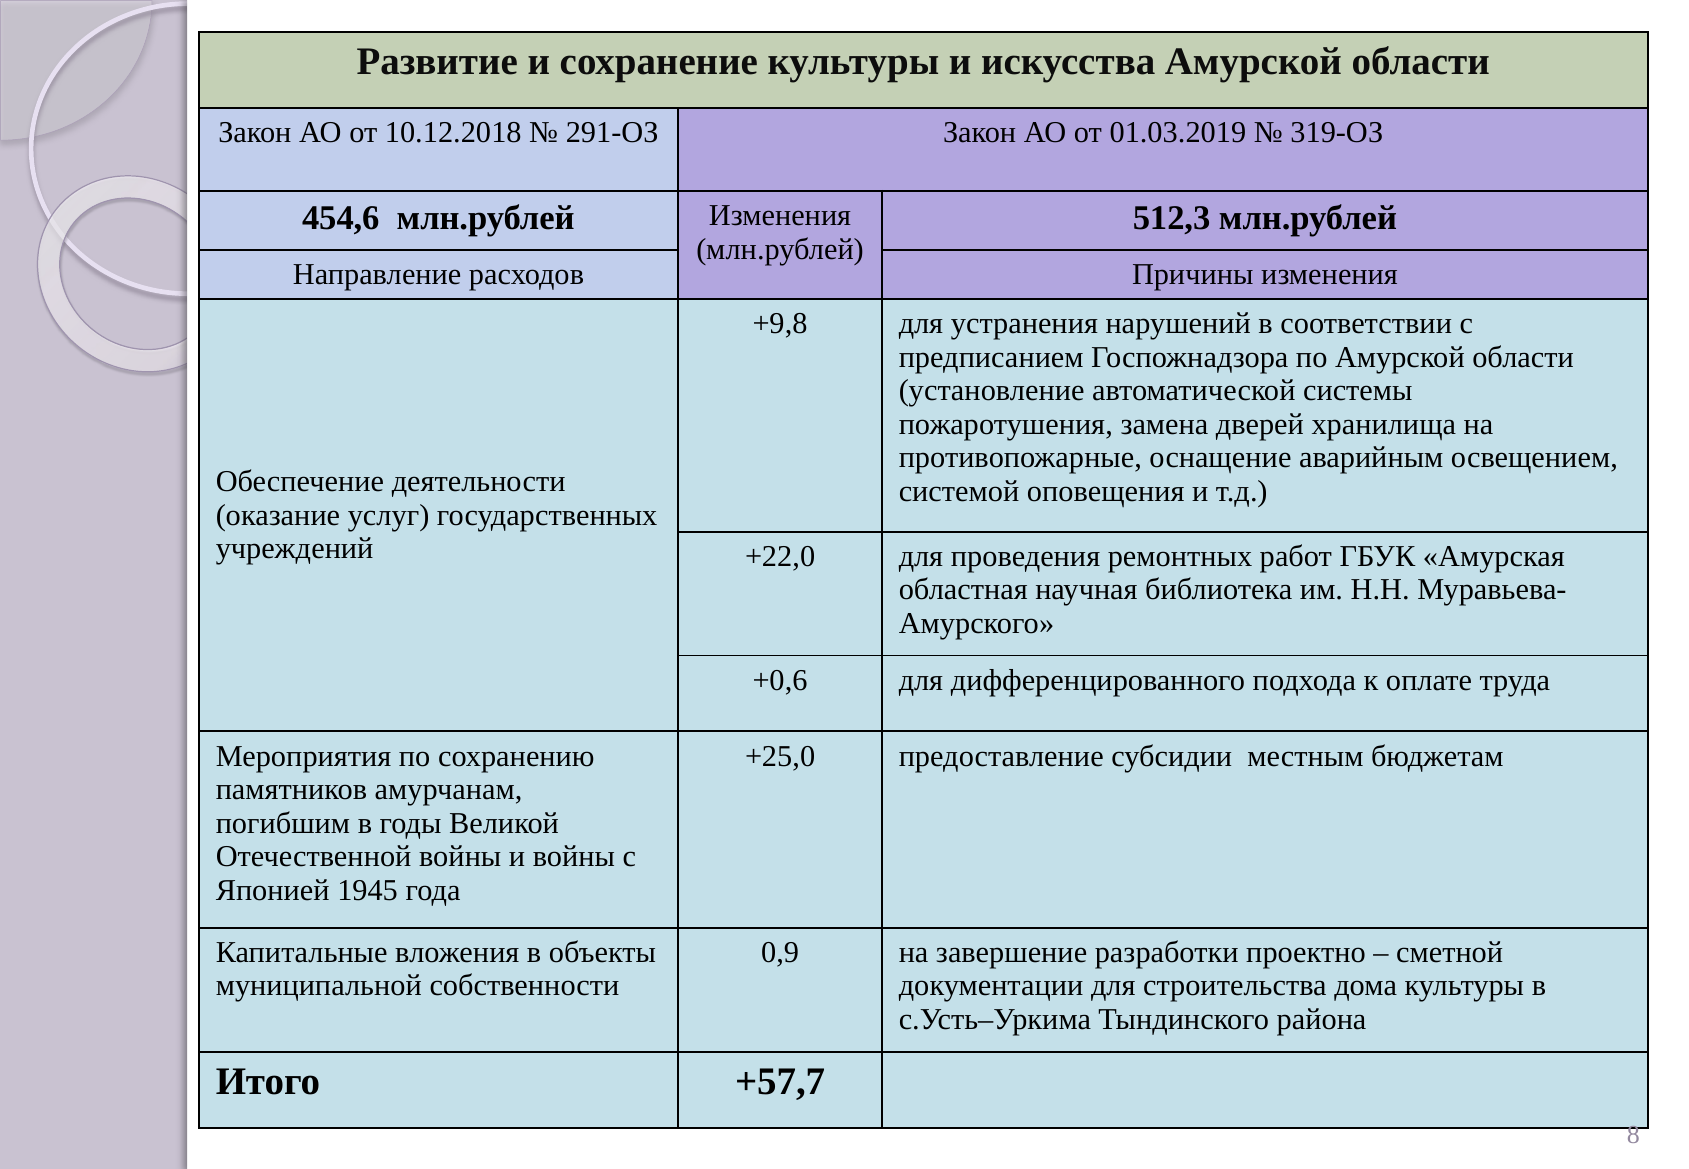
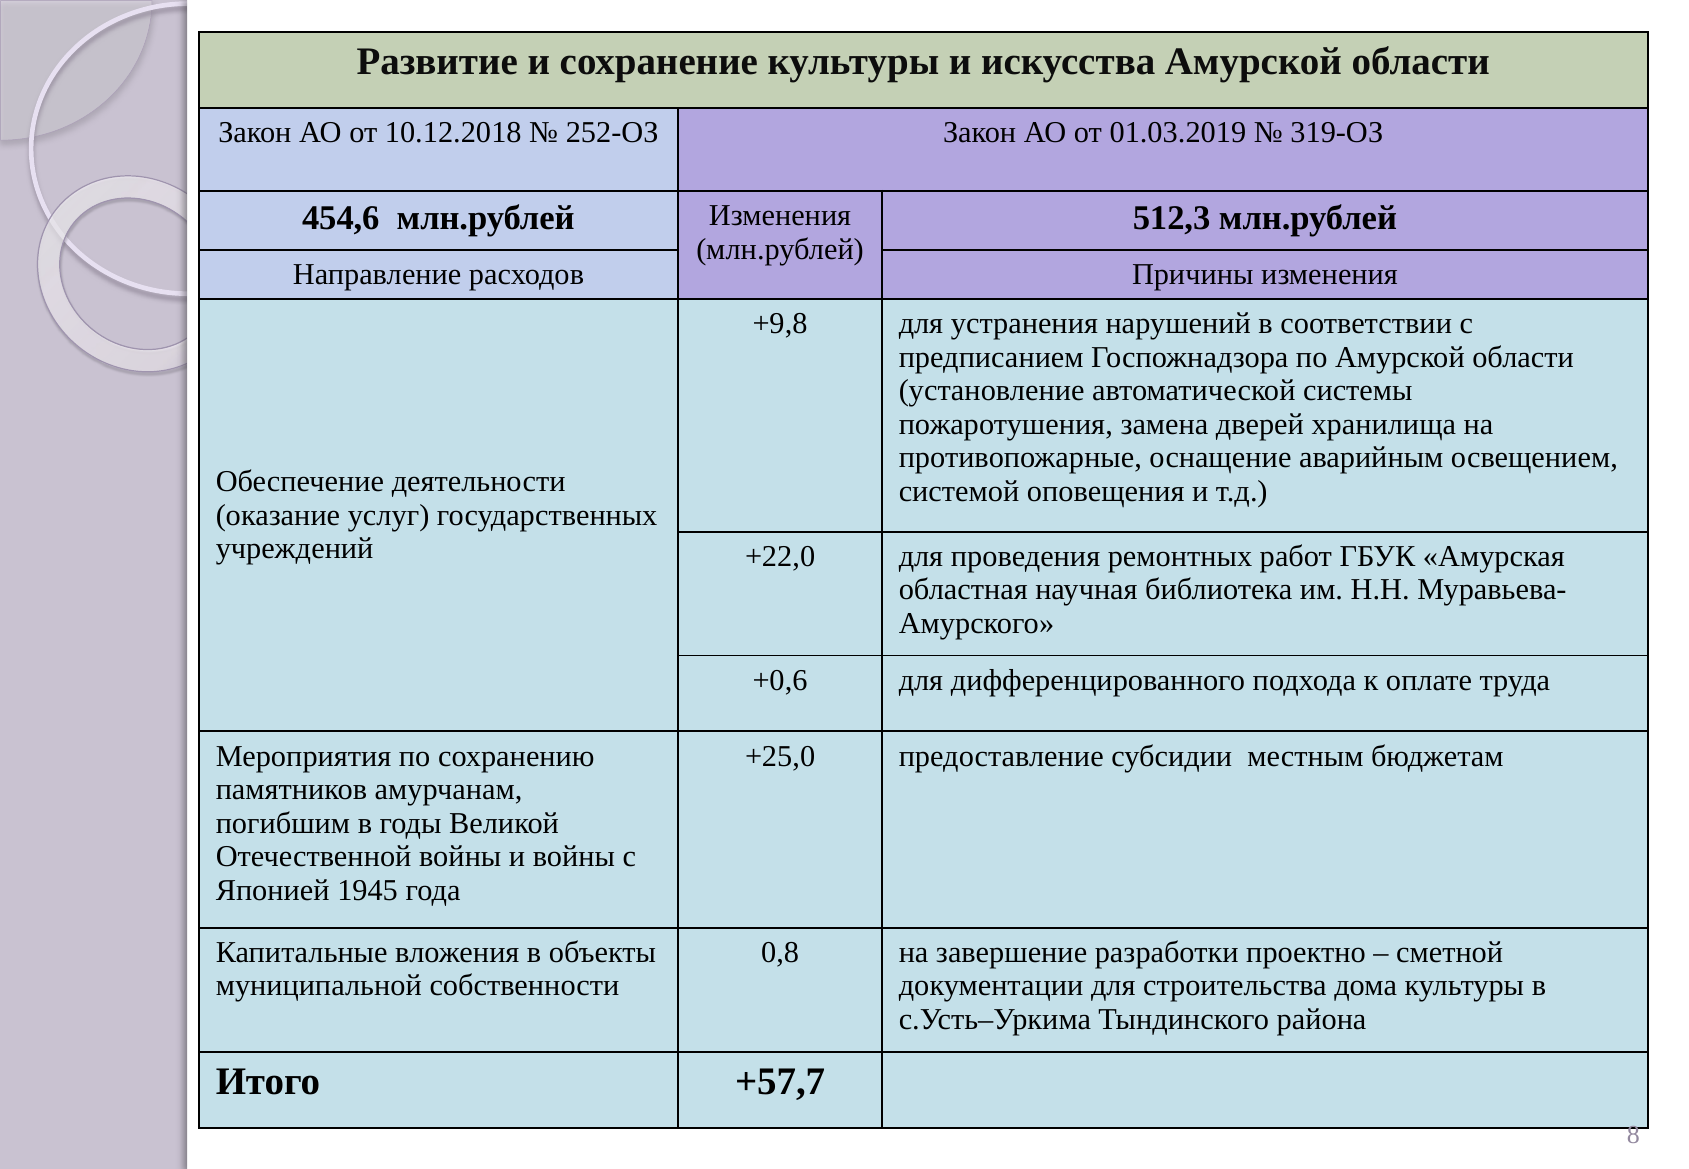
291-ОЗ: 291-ОЗ -> 252-ОЗ (612, 133)
0,9: 0,9 -> 0,8 (780, 953)
